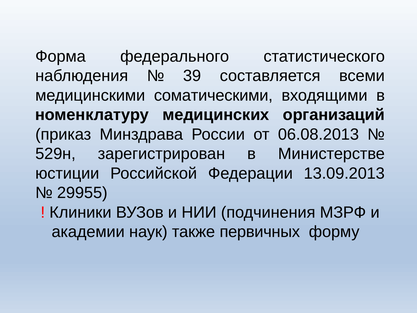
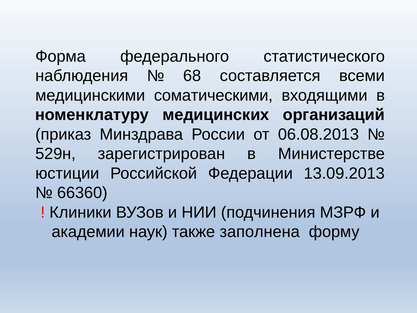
39: 39 -> 68 (192, 76)
29955: 29955 -> 66360 (82, 193)
первичных: первичных -> заполнена (260, 232)
